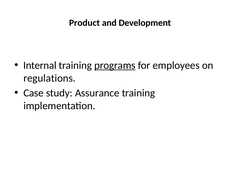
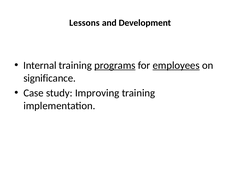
Product: Product -> Lessons (84, 23)
employees underline: none -> present (176, 65)
regulations: regulations -> significance (50, 78)
Assurance: Assurance -> Improving (97, 93)
